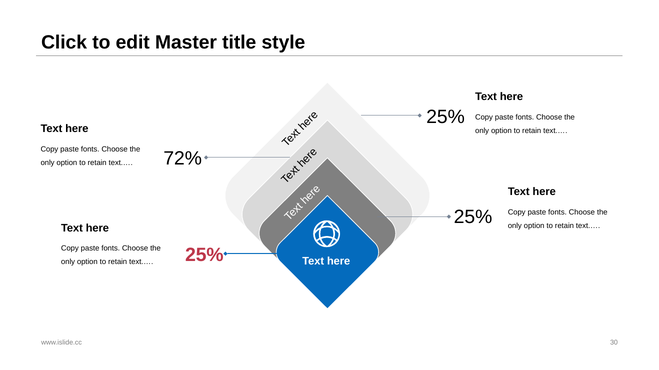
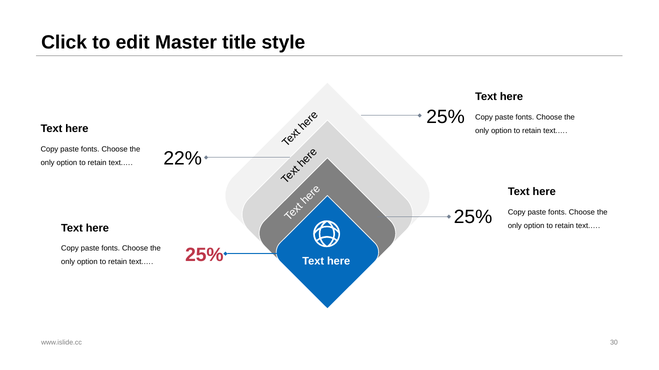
72%: 72% -> 22% (183, 159)
